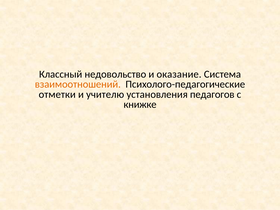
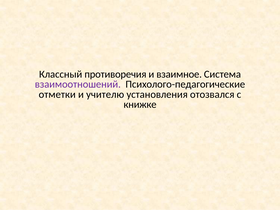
недовольство: недовольство -> противоречия (115, 74)
оказание: оказание -> взаимное (179, 74)
взаимоотношений colour: orange -> purple (78, 84)
педагогов: педагогов -> отозвался (212, 94)
